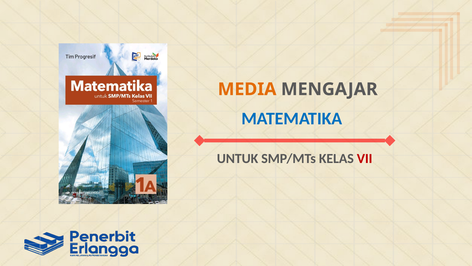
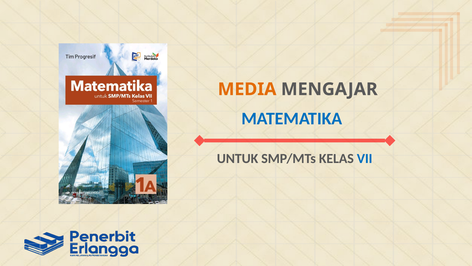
VII colour: red -> blue (365, 158)
